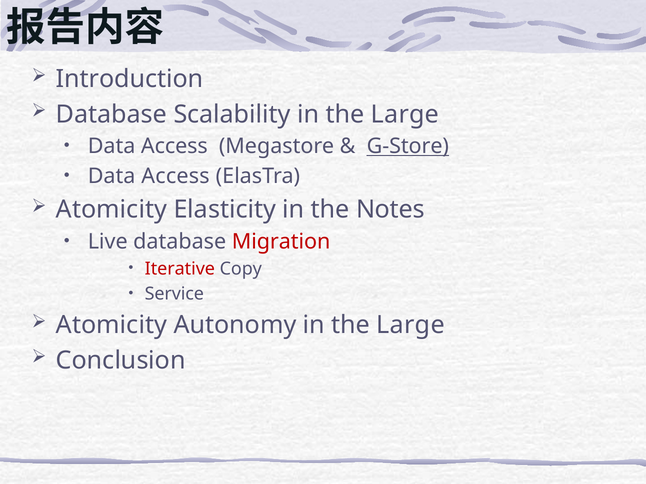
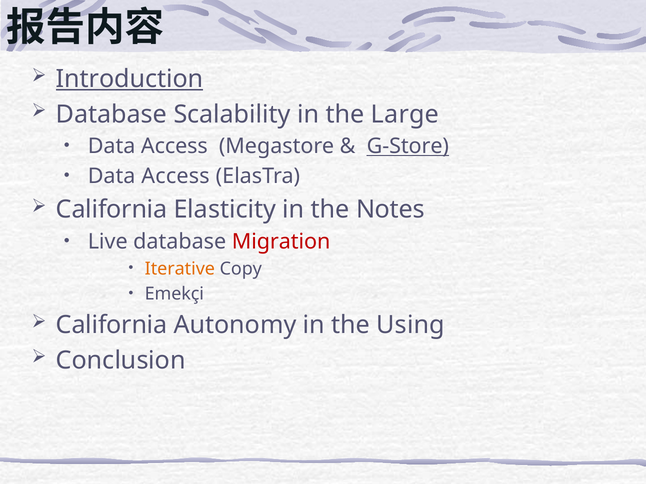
Introduction underline: none -> present (130, 79)
Atomicity: Atomicity -> California (112, 210)
Iterative colour: red -> orange (180, 269)
Service: Service -> Emekçi (174, 294)
Atomicity: Atomicity -> California (112, 325)
Autonomy in the Large: Large -> Using (411, 325)
